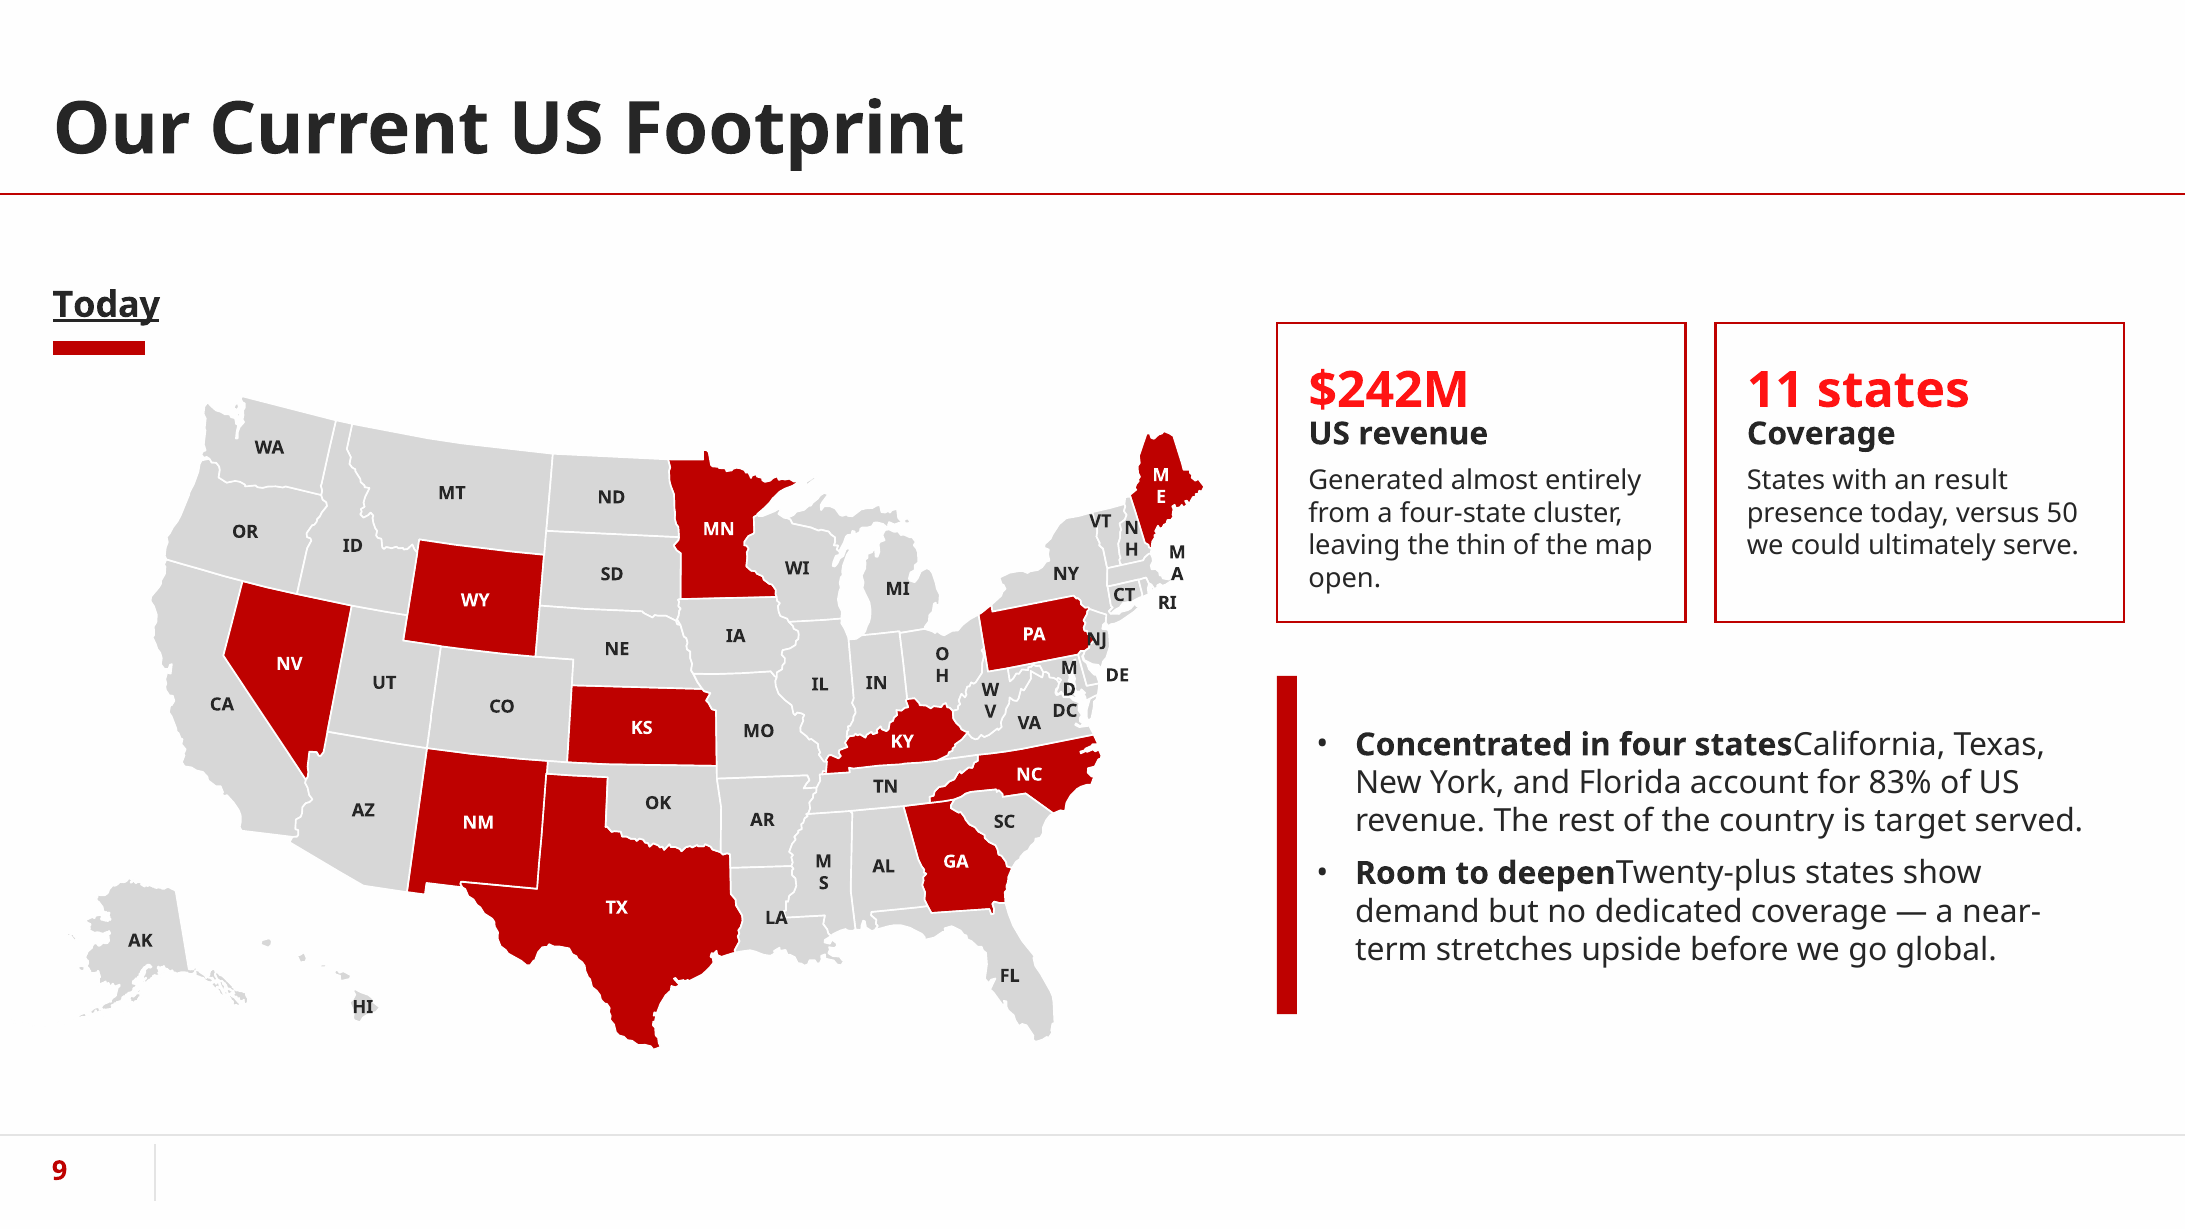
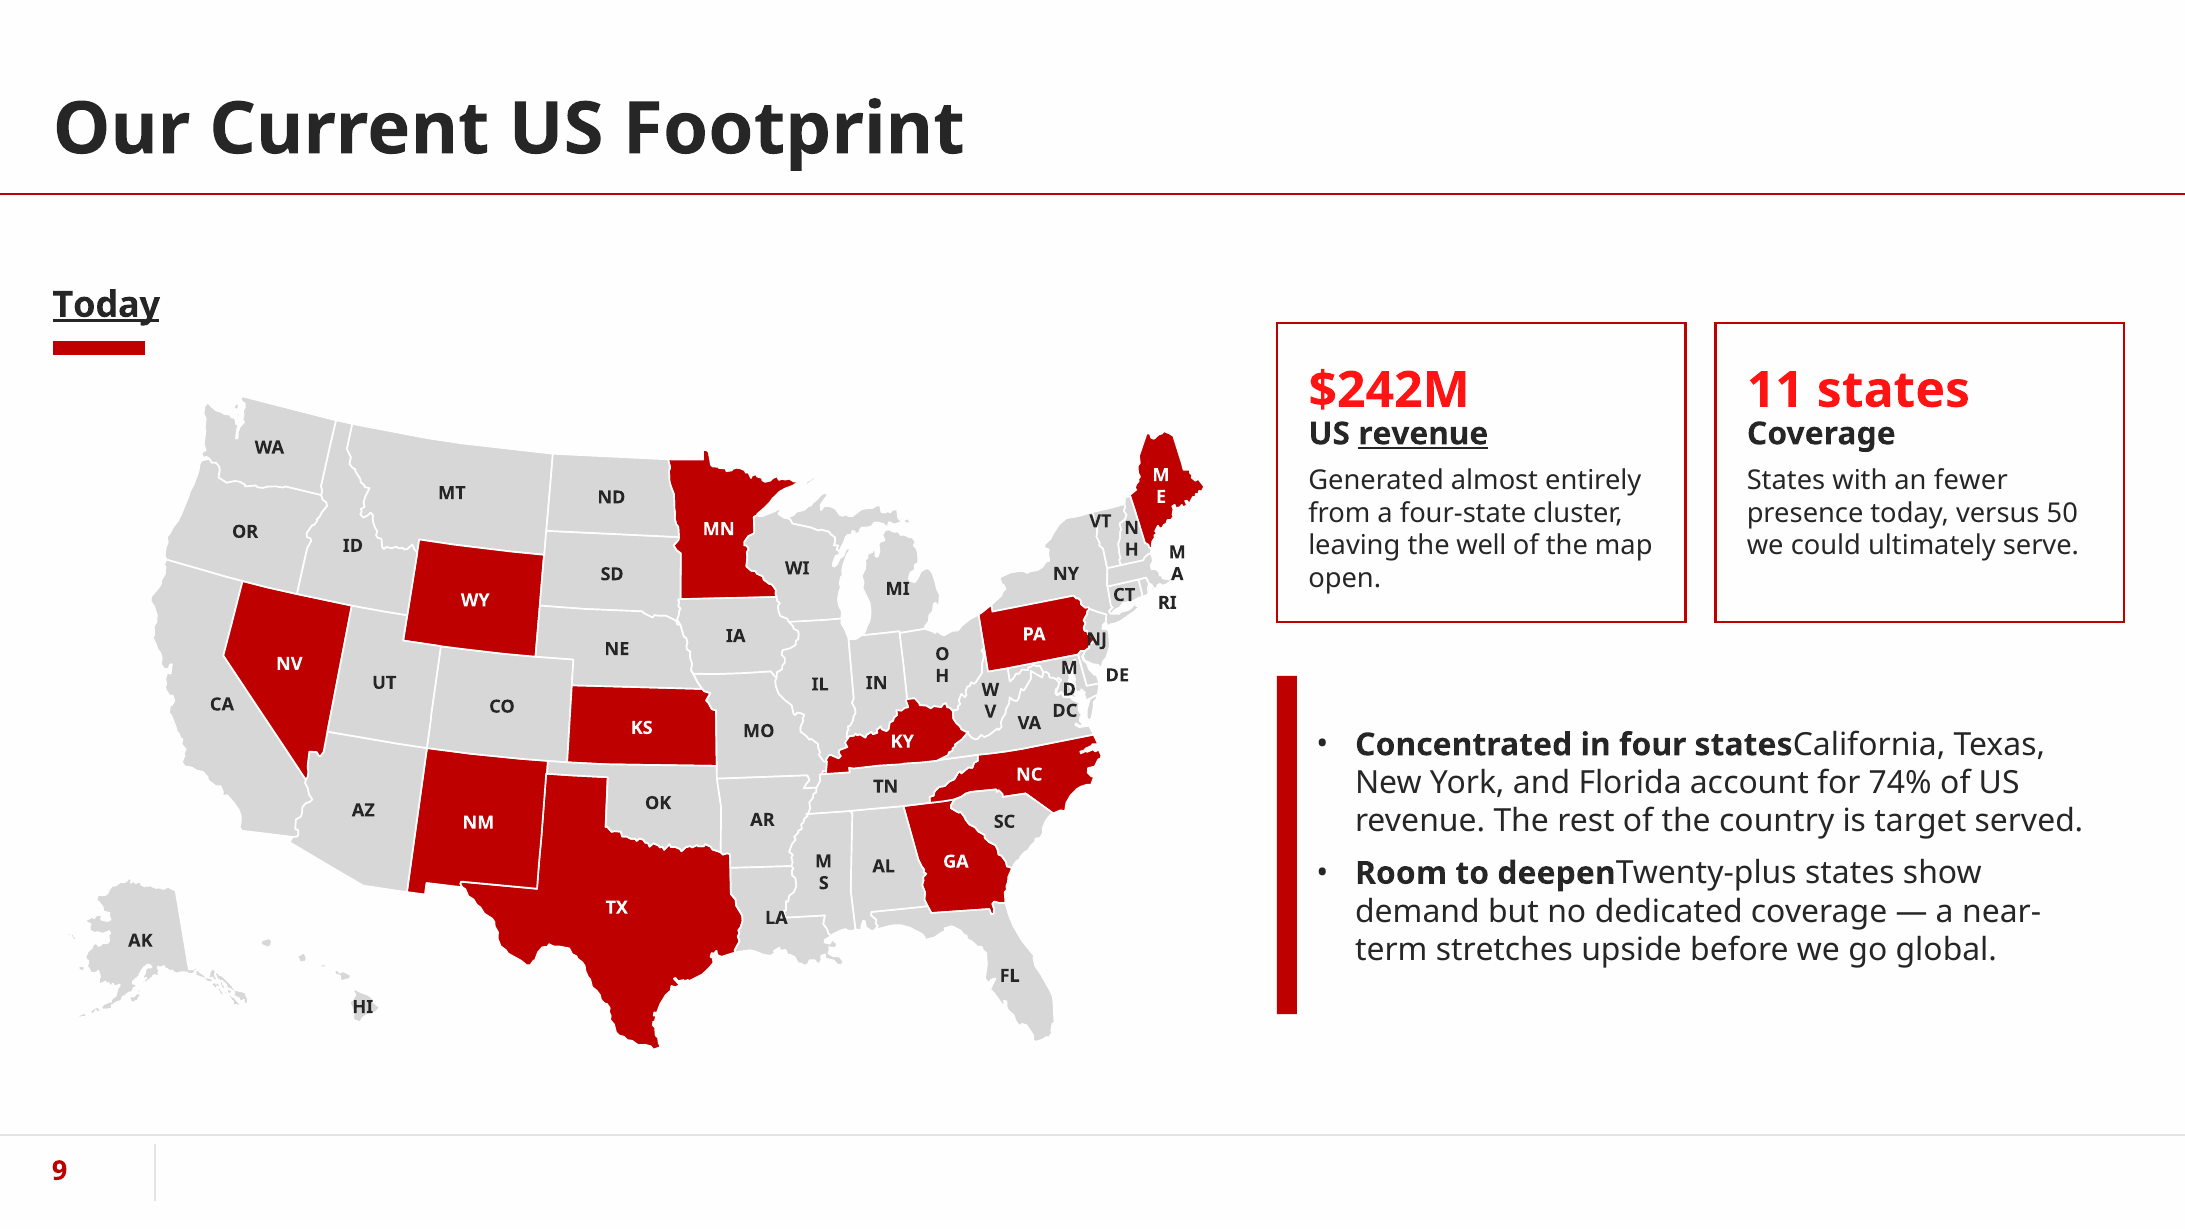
revenue underline: none -> present (1423, 434)
result: result -> fewer (1971, 480)
thin: thin -> well (1481, 546)
83%: 83% -> 74% (1900, 783)
